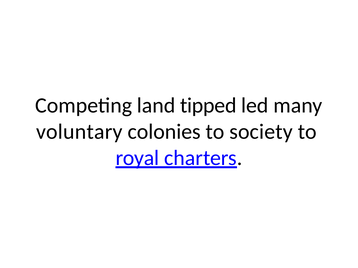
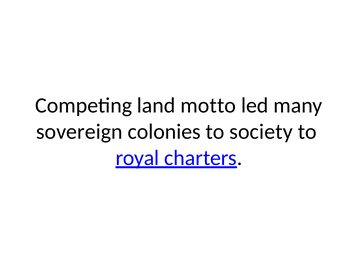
tipped: tipped -> motto (208, 106)
voluntary: voluntary -> sovereign (79, 132)
